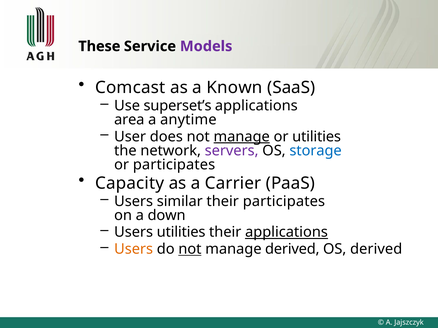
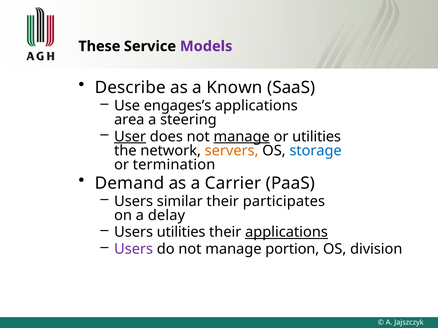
Comcast: Comcast -> Describe (130, 88)
superset’s: superset’s -> engages’s (178, 106)
anytime: anytime -> steering (188, 120)
User underline: none -> present (130, 137)
servers colour: purple -> orange (232, 151)
or participates: participates -> termination (174, 165)
Capacity: Capacity -> Demand (130, 183)
down: down -> delay (166, 216)
Users colour: orange -> purple (134, 249)
not underline: present -> none (190, 249)
manage derived: derived -> portion (292, 249)
OS derived: derived -> division (376, 249)
